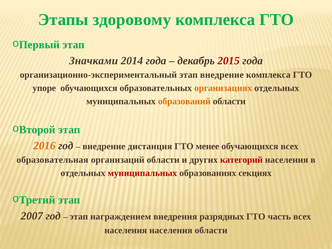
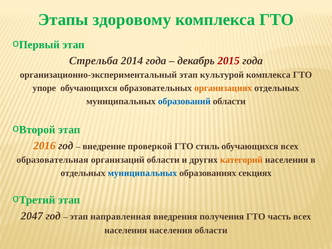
Значками: Значками -> Стрельба (94, 61)
этап внедрение: внедрение -> культурой (222, 75)
образований colour: orange -> blue (184, 101)
дистанция: дистанция -> проверкой (150, 146)
менее: менее -> стиль (208, 146)
категорий colour: red -> orange (241, 160)
муниципальных colour: red -> blue (142, 173)
2007: 2007 -> 2047 (32, 216)
награждением: награждением -> направленная (121, 217)
разрядных: разрядных -> получения (222, 217)
